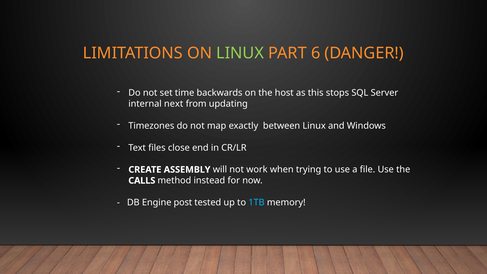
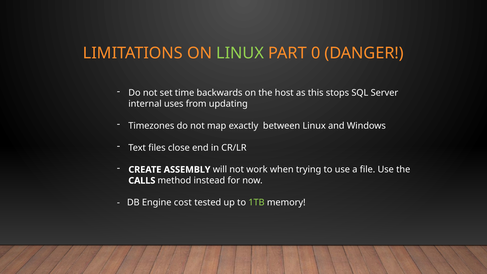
6: 6 -> 0 (316, 53)
next: next -> uses (174, 104)
post: post -> cost (183, 202)
1TB colour: light blue -> light green (256, 202)
